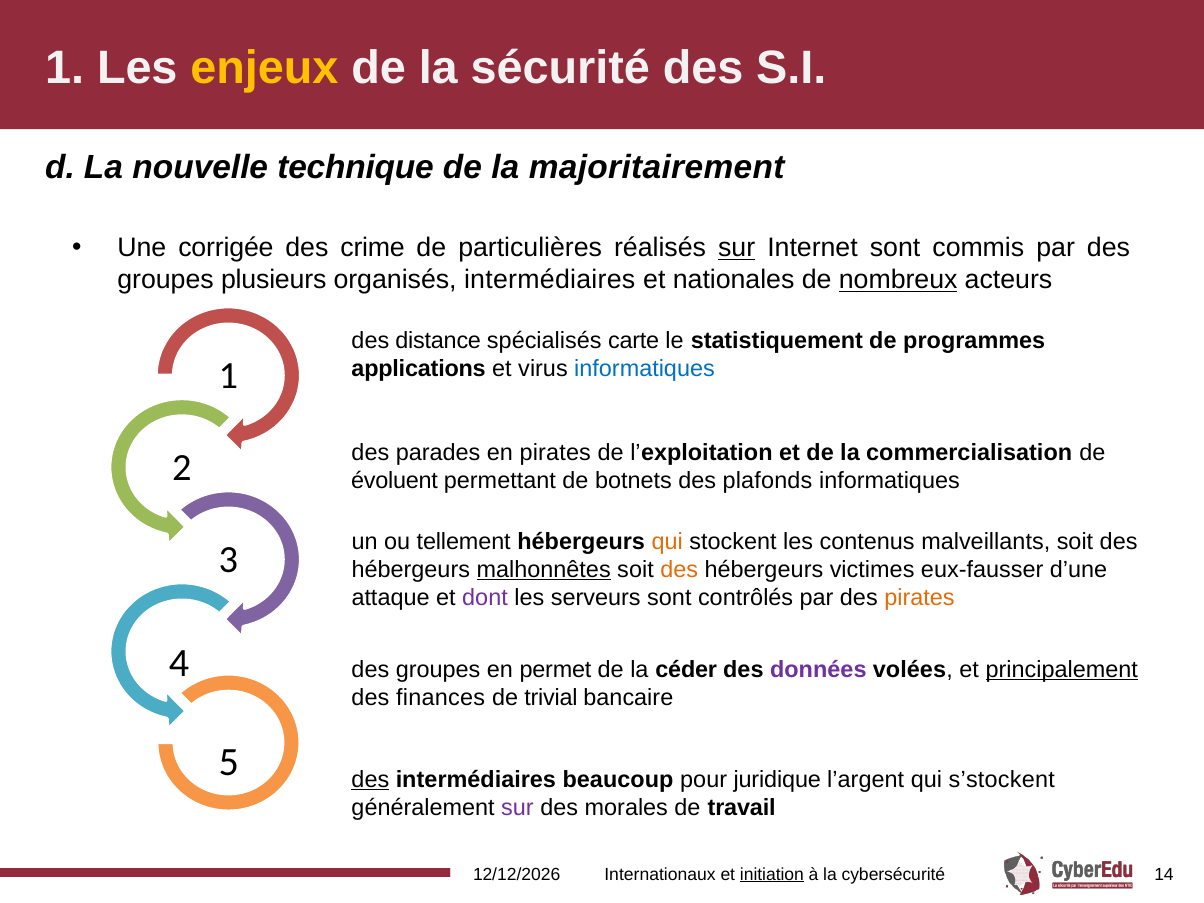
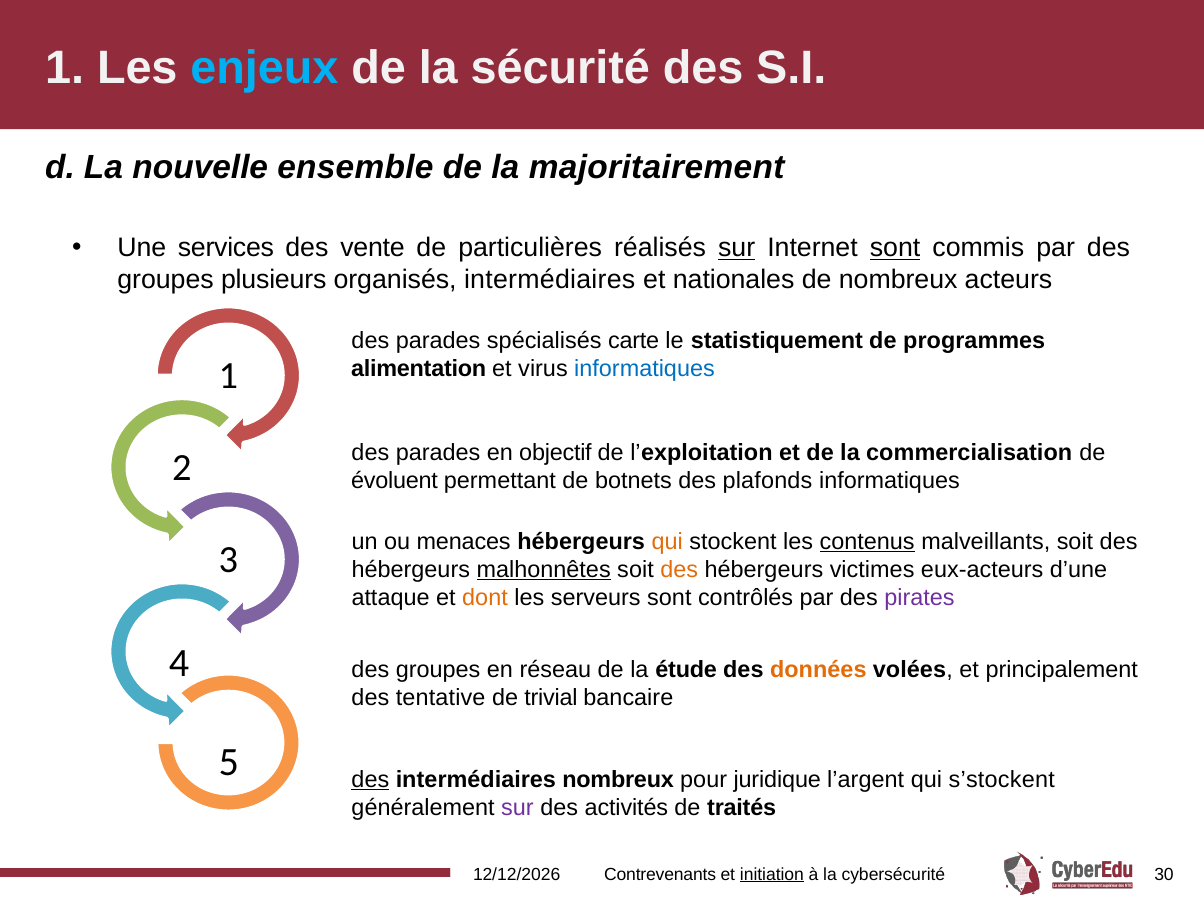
enjeux colour: yellow -> light blue (264, 68)
technique: technique -> ensemble (355, 167)
corrigée: corrigée -> services (226, 248)
crime: crime -> vente (373, 248)
sont underline: none -> present (895, 248)
nombreux underline: present -> none (898, 280)
distance: distance -> parades (438, 340)
applications: applications -> alimentation (419, 368)
en pirates: pirates -> objectif (555, 453)
tellement: tellement -> menaces (464, 541)
contenus underline: none -> present (867, 541)
eux-fausser: eux-fausser -> eux-acteurs (982, 570)
dont colour: purple -> orange (485, 598)
pirates colour: orange -> purple (920, 598)
permet: permet -> réseau (555, 670)
céder: céder -> étude (686, 670)
données colour: purple -> orange (818, 670)
principalement underline: present -> none (1062, 670)
finances: finances -> tentative (441, 698)
intermédiaires beaucoup: beaucoup -> nombreux (618, 779)
morales: morales -> activités (626, 807)
travail: travail -> traités (742, 807)
Internationaux: Internationaux -> Contrevenants (660, 874)
14: 14 -> 30 (1164, 874)
